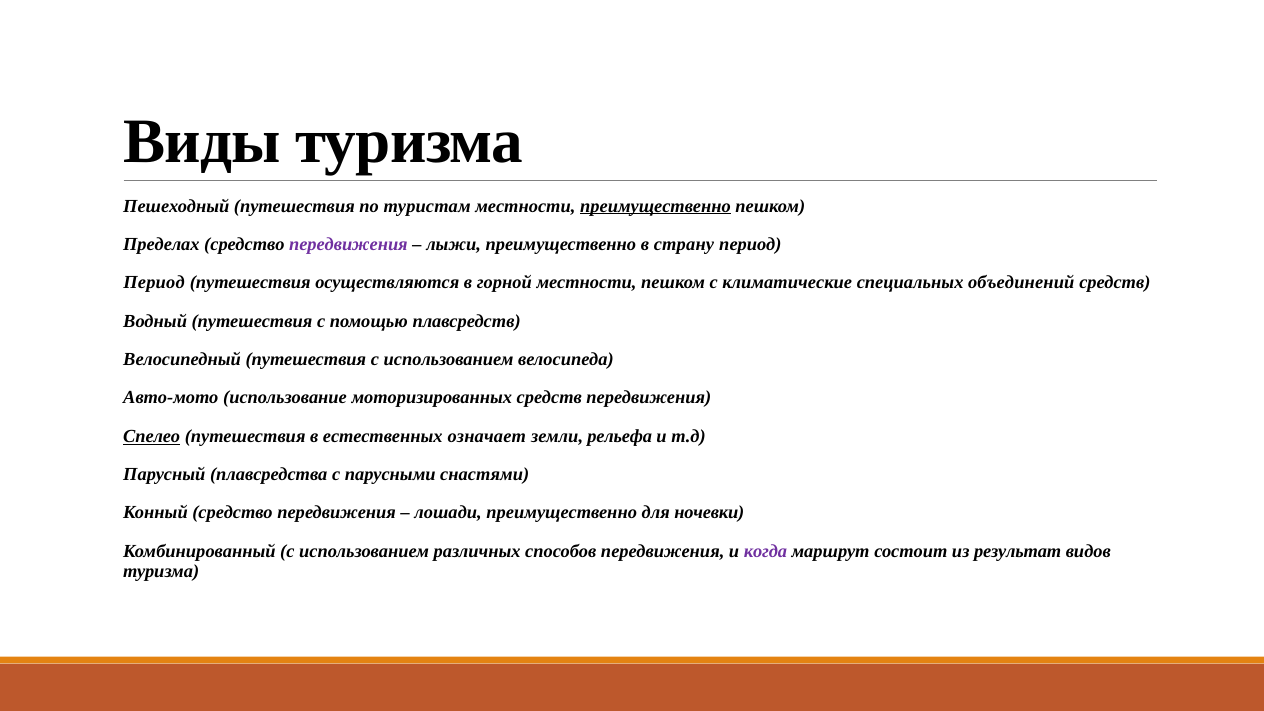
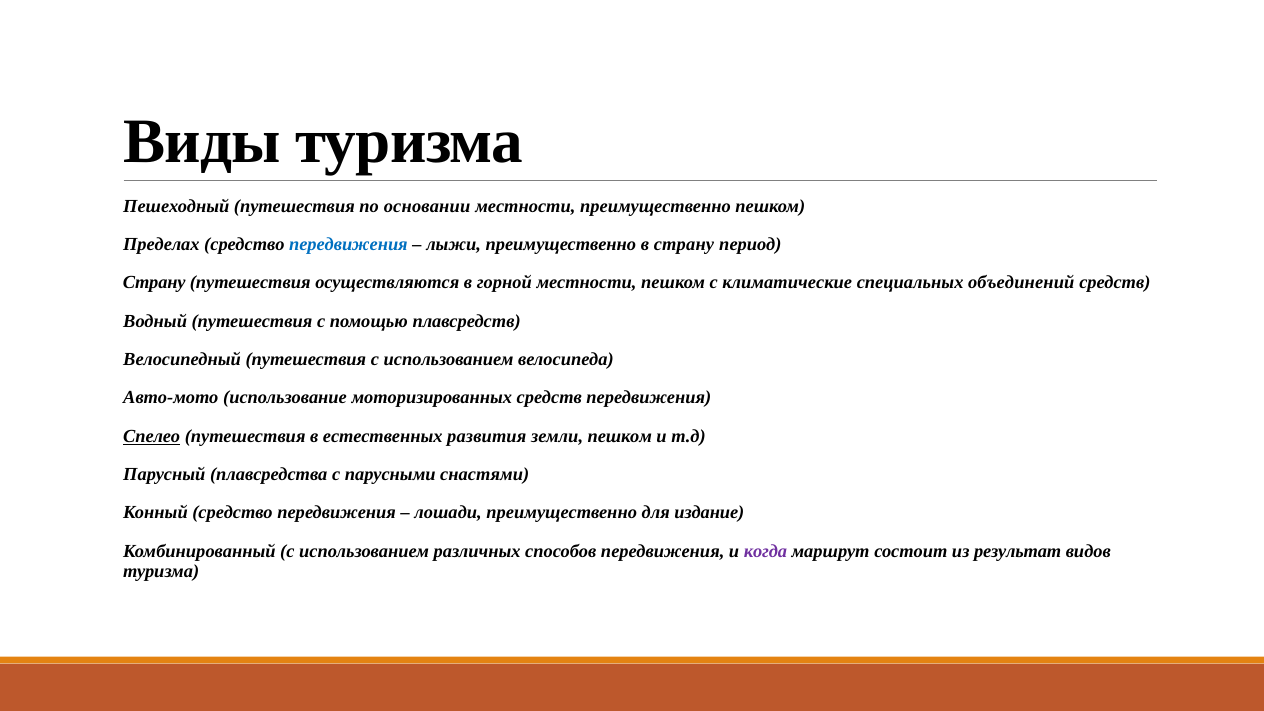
туристам: туристам -> основании (427, 206)
преимущественно underline: present -> none (655, 206)
передвижения colour: purple -> blue (348, 244)
Период: Период -> Страну (154, 283)
означает: означает -> развития (487, 436)
земли рельефа: рельефа -> пешком (620, 436)
ночевки: ночевки -> издание (709, 513)
